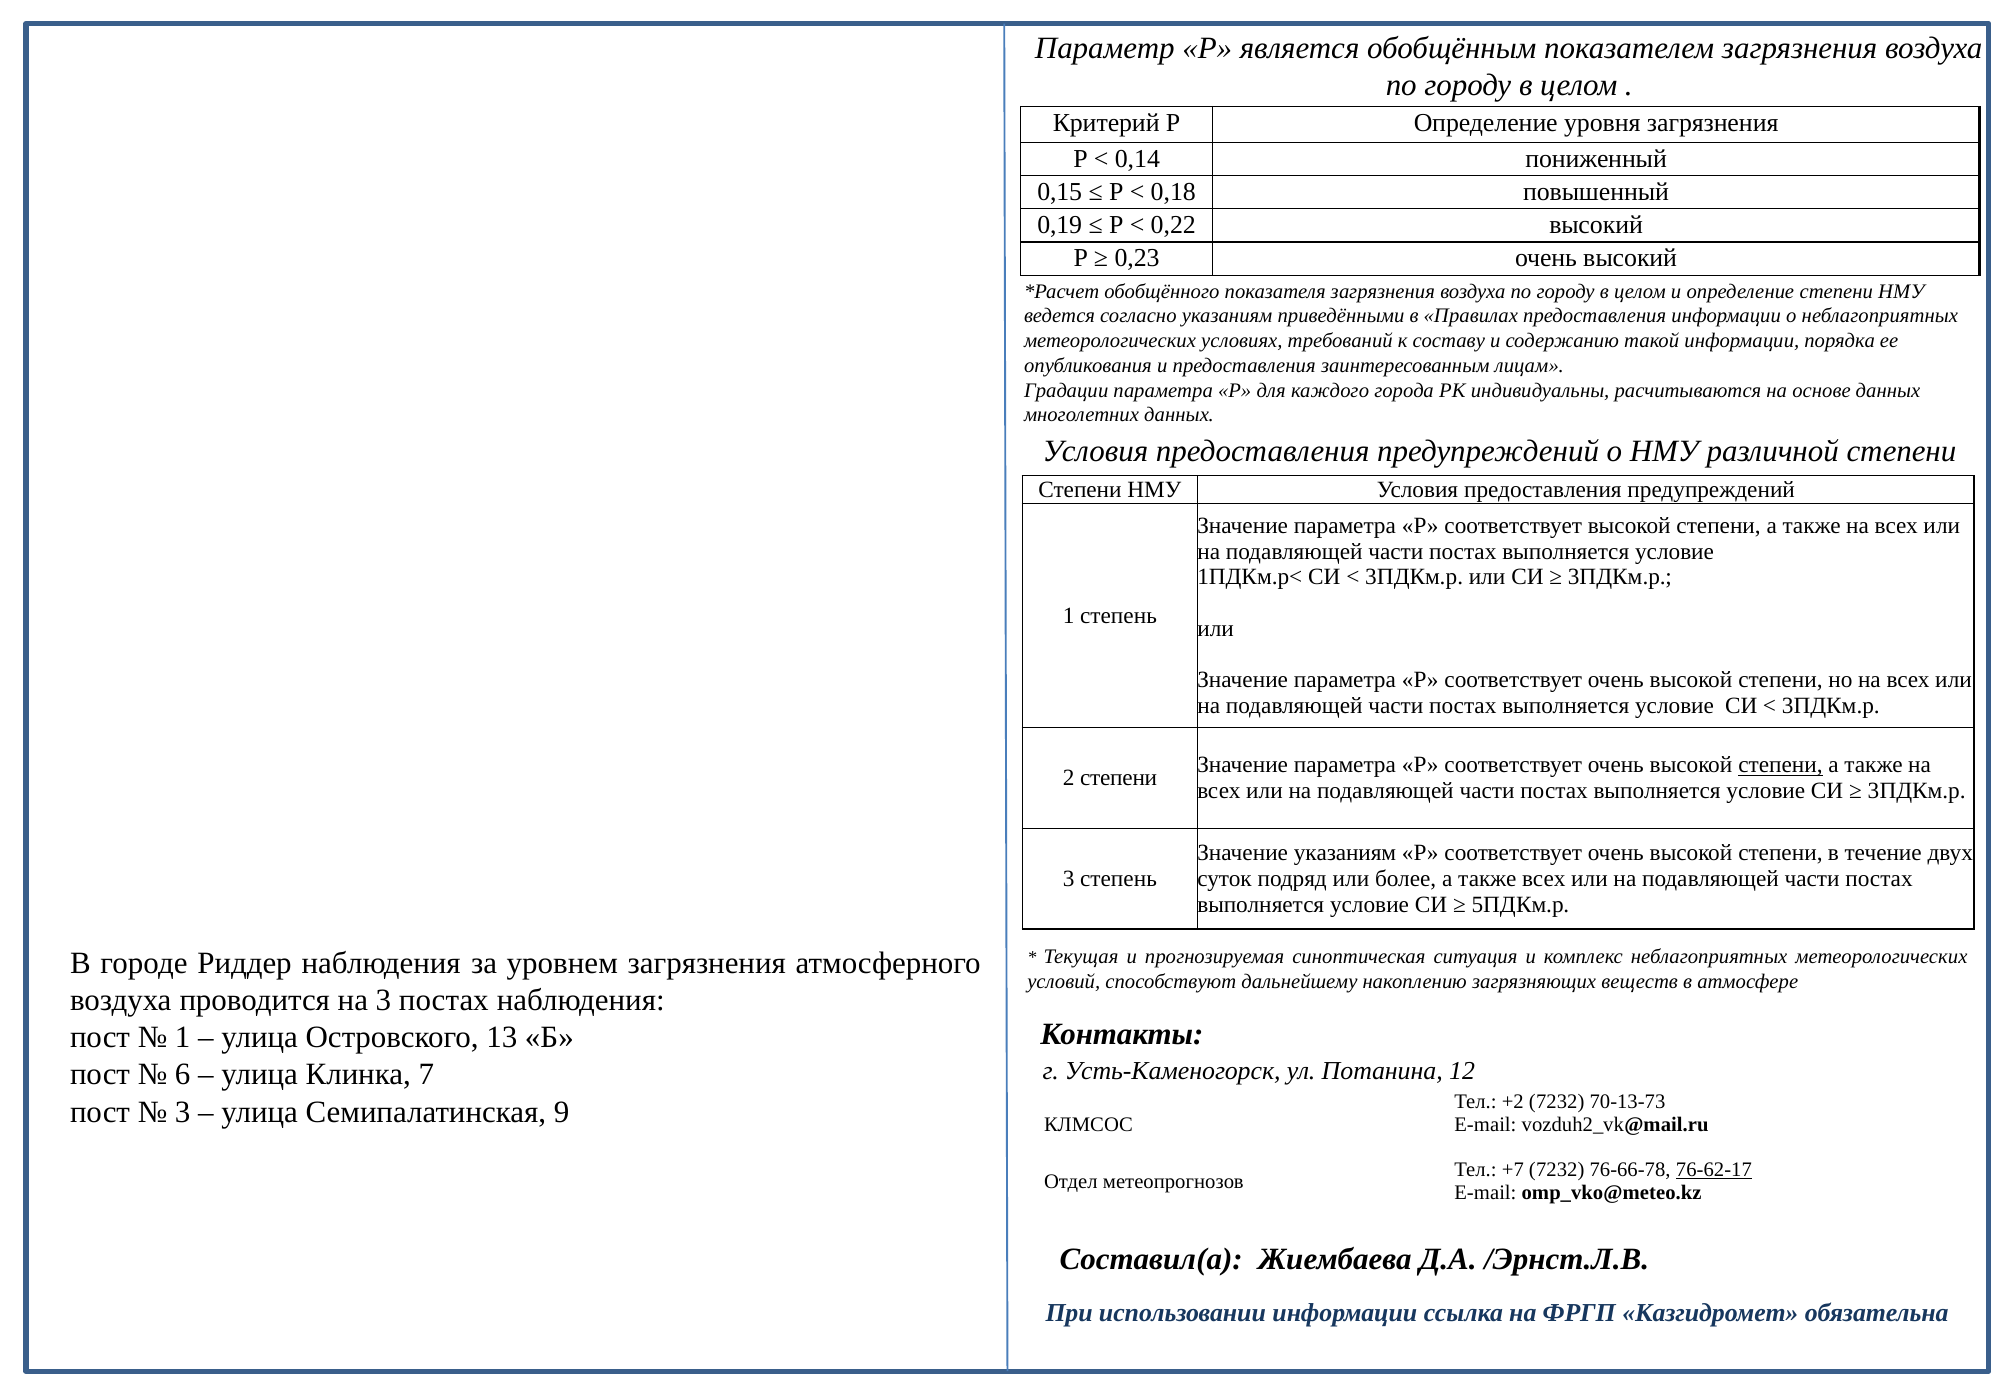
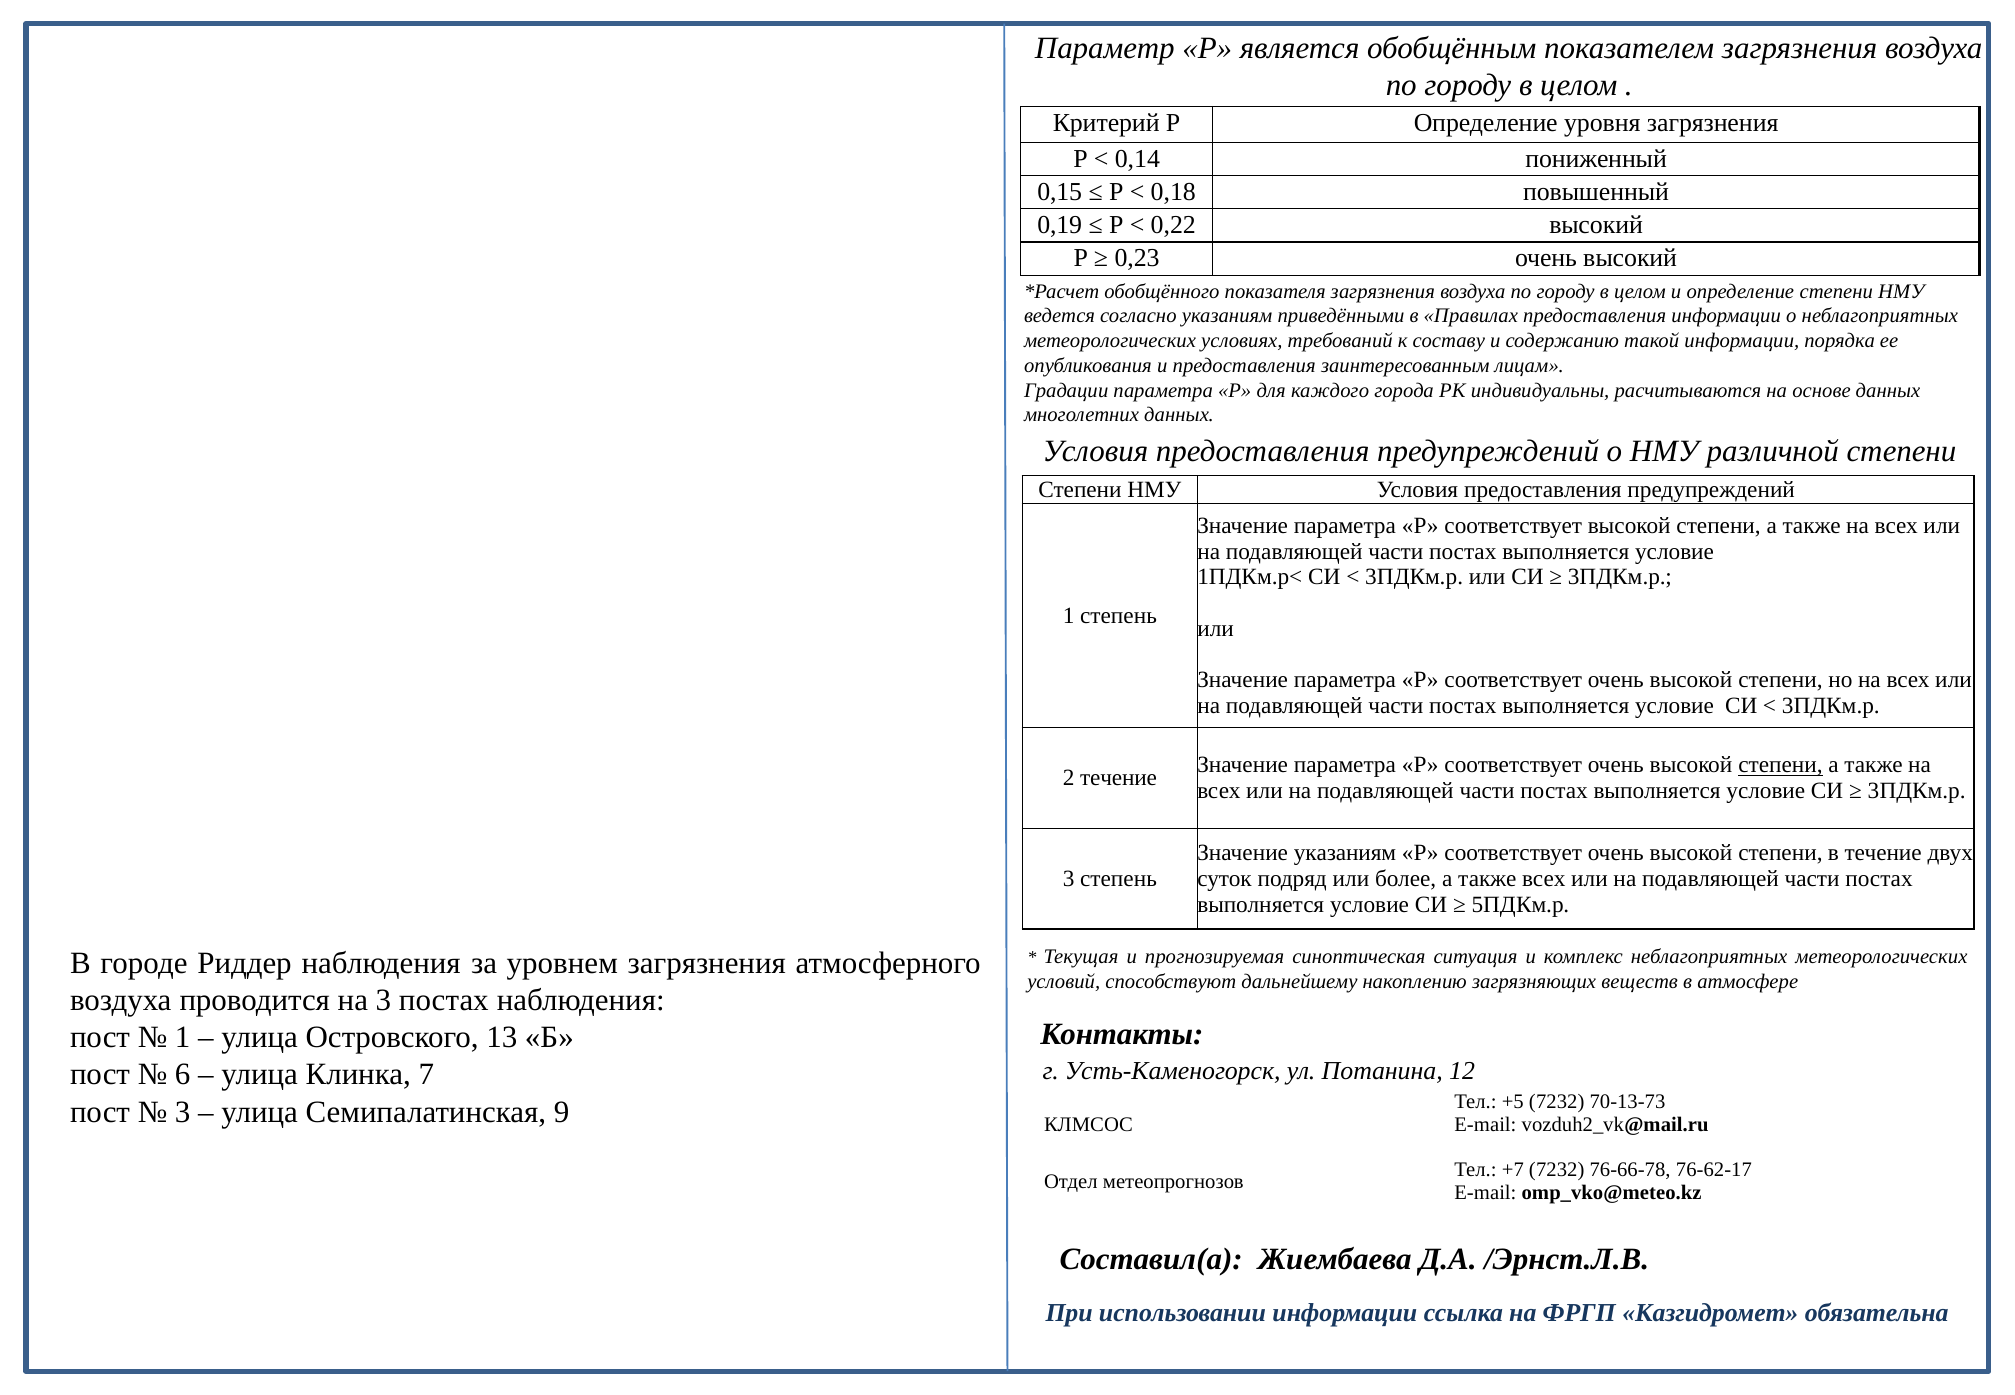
2 степени: степени -> течение (1119, 778)
+2: +2 -> +5 (1513, 1102)
76-62-17 underline: present -> none (1714, 1170)
